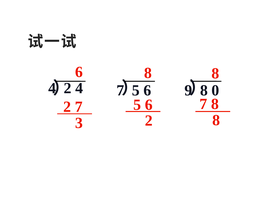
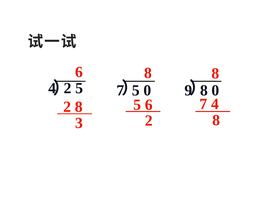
4: 4 -> 5 (79, 88)
6: 6 -> 0 (147, 90)
7 8: 8 -> 4 (215, 104)
7: 7 -> 8 (79, 107)
